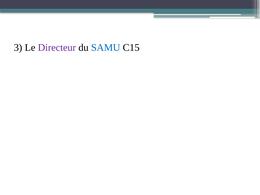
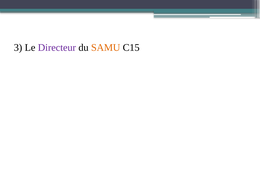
SAMU colour: blue -> orange (106, 48)
